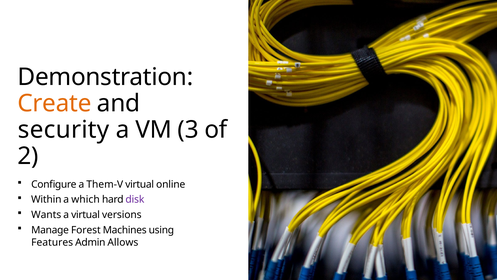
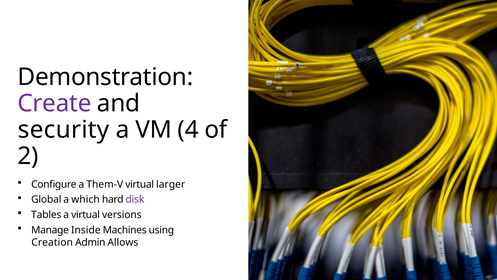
Create colour: orange -> purple (54, 103)
3: 3 -> 4 (188, 130)
online: online -> larger (171, 184)
Within: Within -> Global (46, 199)
Wants: Wants -> Tables (46, 215)
Forest: Forest -> Inside (86, 230)
Features: Features -> Creation (52, 242)
